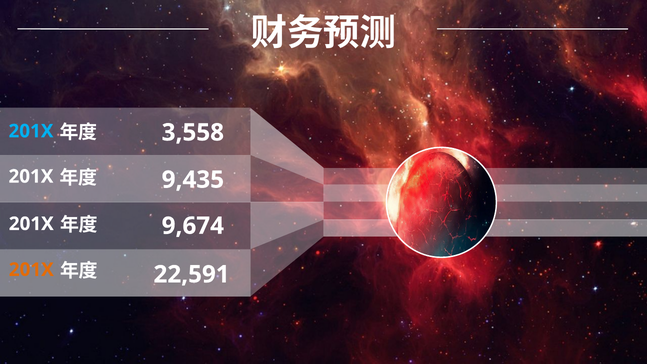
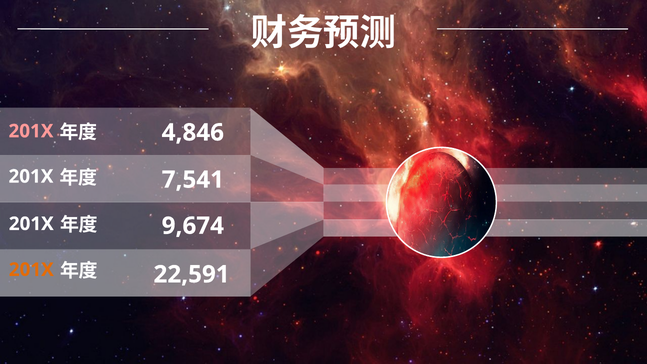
201X colour: light blue -> pink (31, 131)
3,558: 3,558 -> 4,846 (193, 133)
9,435: 9,435 -> 7,541 (193, 180)
